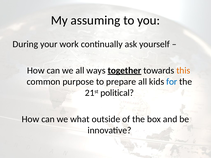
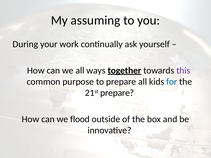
this colour: orange -> purple (183, 71)
21st political: political -> prepare (117, 93)
what: what -> flood (80, 119)
